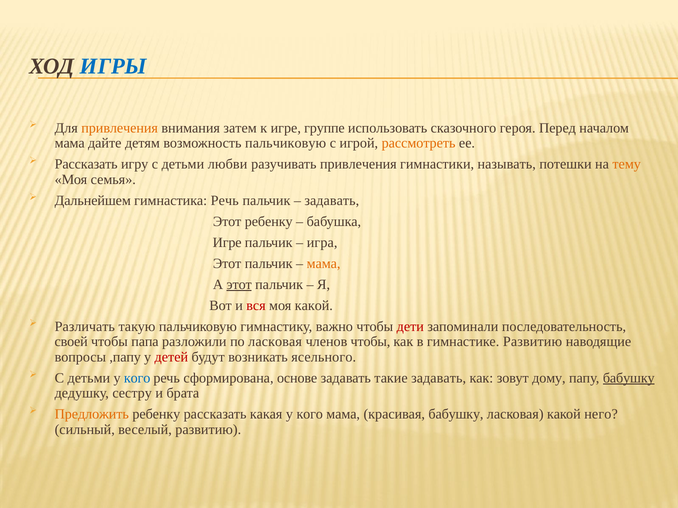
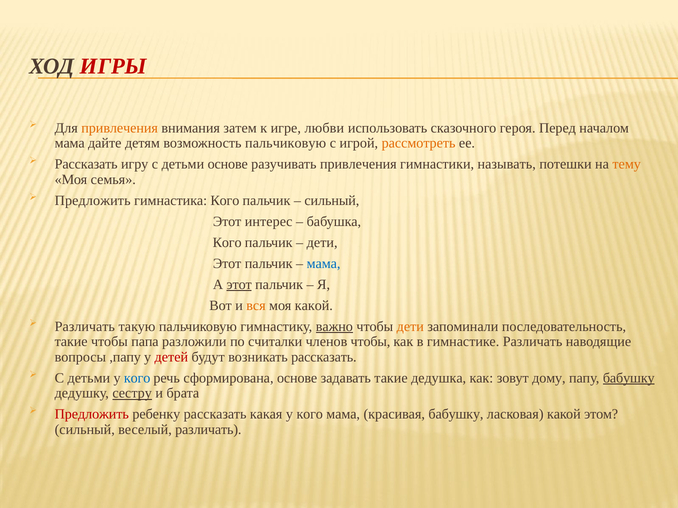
ИГРЫ colour: blue -> red (113, 67)
группе: группе -> любви (324, 128)
детьми любви: любви -> основе (228, 164)
Дальнейшем: Дальнейшем -> Предложить (93, 201)
гимнастика Речь: Речь -> Кого (225, 201)
задавать: задавать -> сильный (332, 201)
Этот ребенку: ребенку -> интерес (269, 222)
Игре: Игре -> Кого (227, 243)
игра: игра -> дети (322, 243)
мама colour: orange -> blue (324, 264)
вся colour: red -> orange (256, 306)
важно underline: none -> present (334, 327)
дети colour: red -> orange (410, 327)
своей: своей -> такие (71, 342)
по ласковая: ласковая -> считалки (275, 342)
гимнастике Развитию: Развитию -> Различать (533, 342)
возникать ясельного: ясельного -> рассказать (324, 357)
такие задавать: задавать -> дедушка (439, 378)
сестру underline: none -> present (132, 394)
Предложить colour: orange -> red (92, 415)
него: него -> этом (601, 415)
веселый развитию: развитию -> различать (208, 430)
